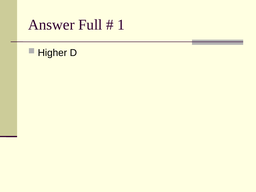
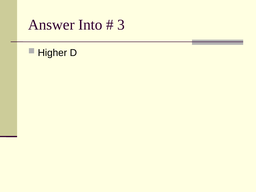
Full: Full -> Into (90, 25)
1: 1 -> 3 (121, 25)
